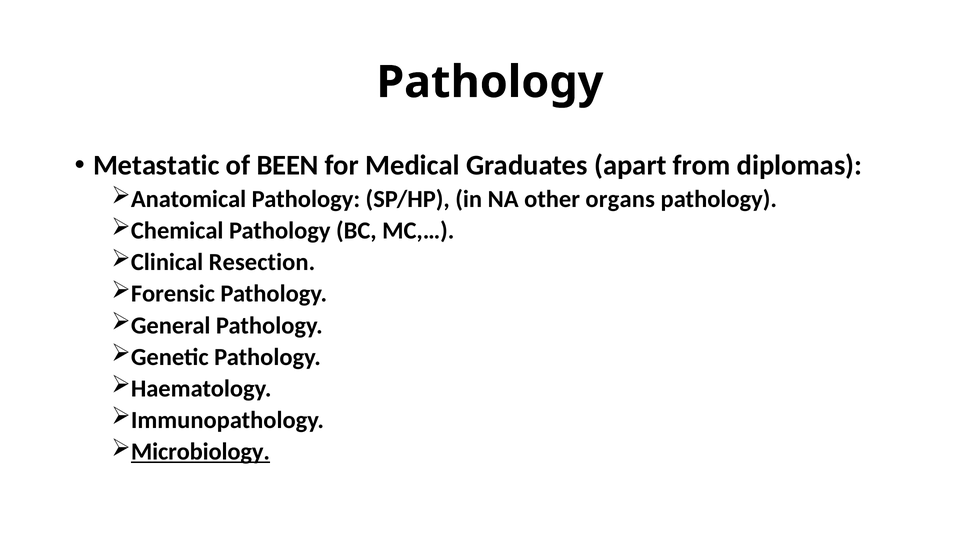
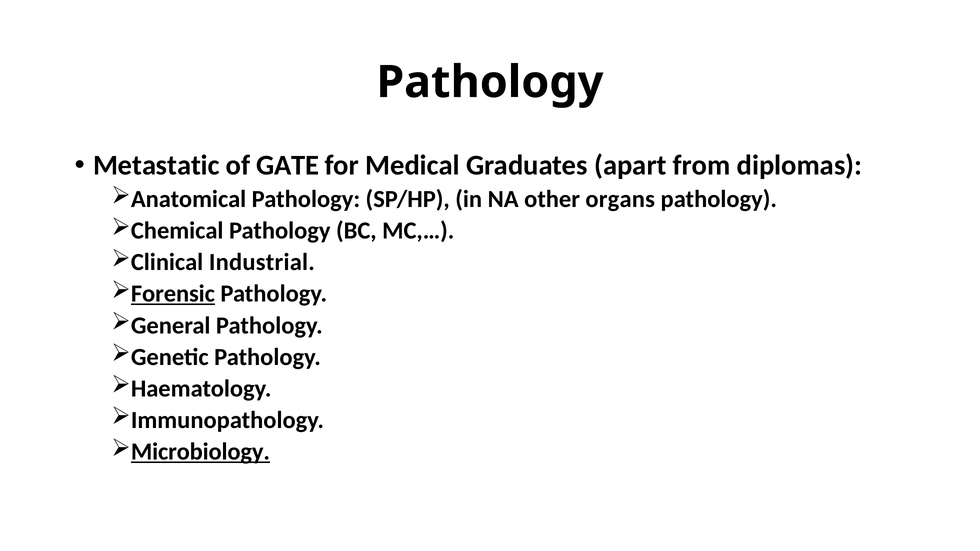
BEEN: BEEN -> GATE (288, 166)
Resection: Resection -> Industrial (262, 262)
Forensic underline: none -> present (173, 294)
